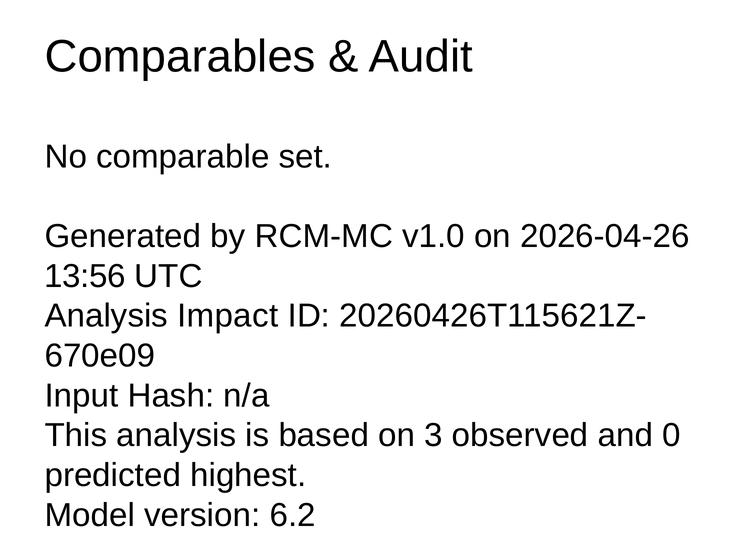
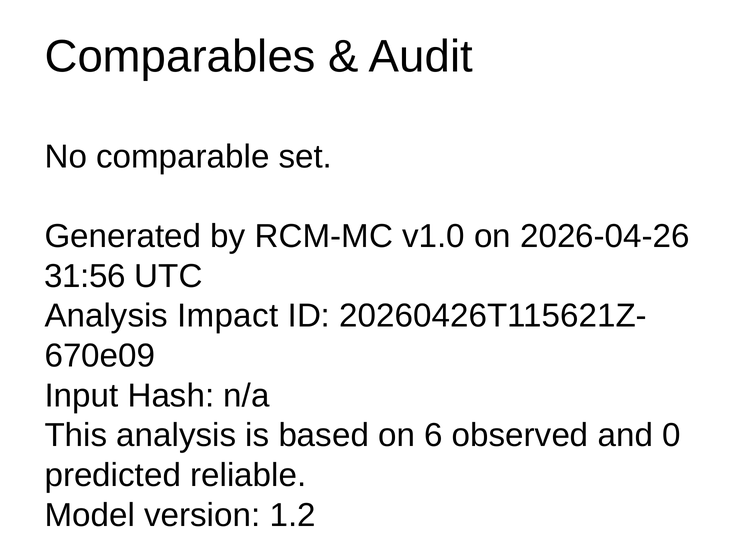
13:56: 13:56 -> 31:56 (85, 276)
3: 3 -> 6 (434, 435)
highest: highest -> reliable (248, 475)
6.2: 6.2 -> 1.2 (293, 515)
